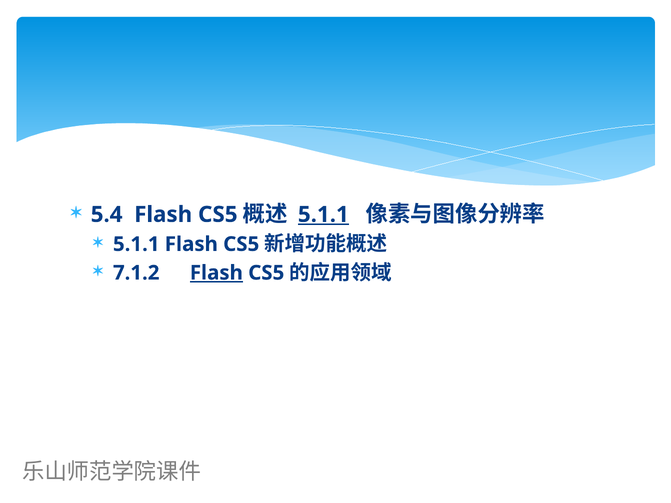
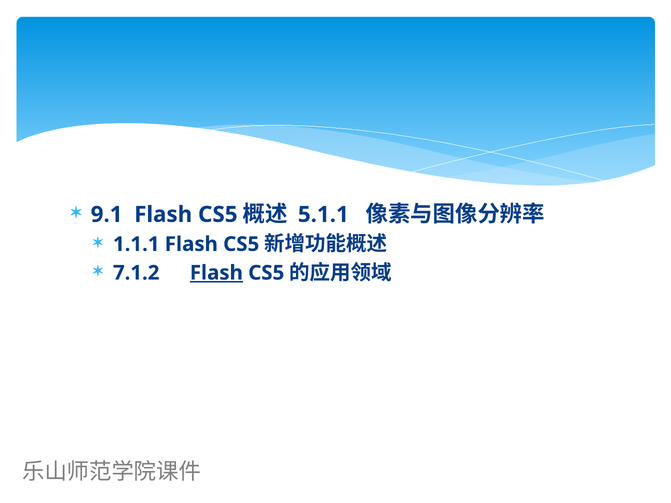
5.4: 5.4 -> 9.1 (107, 215)
5.1.1 underline: present -> none (323, 215)
5.1.1: 5.1.1 -> 1.1.1 (136, 244)
